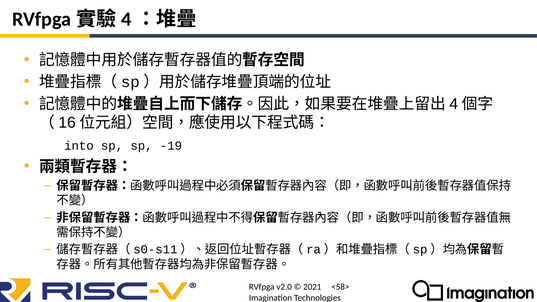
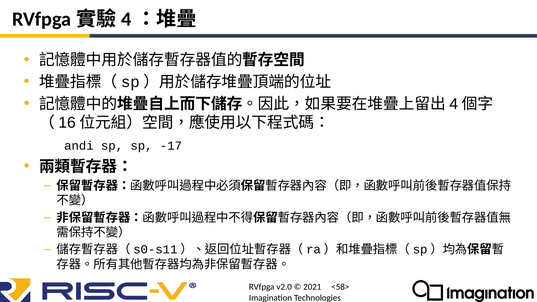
into: into -> andi (79, 146)
-19: -19 -> -17 (171, 146)
